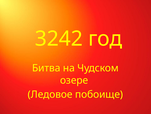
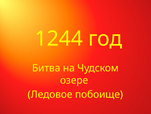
3242: 3242 -> 1244 (59, 38)
